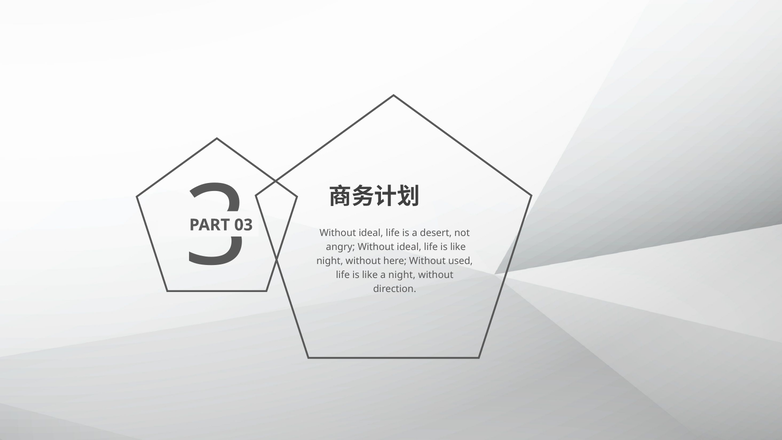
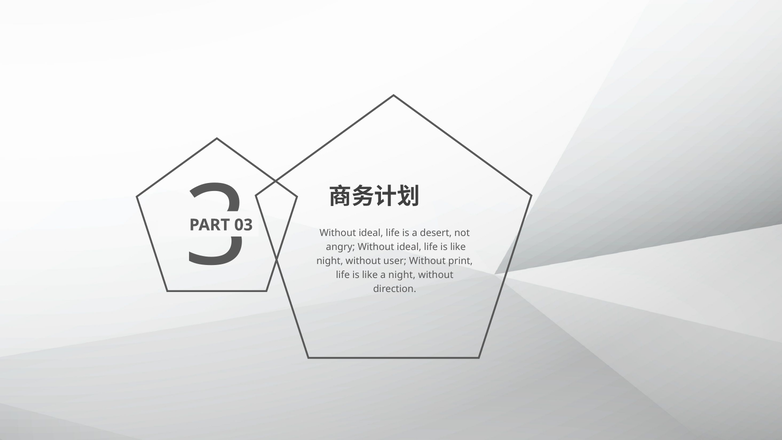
here: here -> user (395, 261)
used: used -> print (461, 261)
